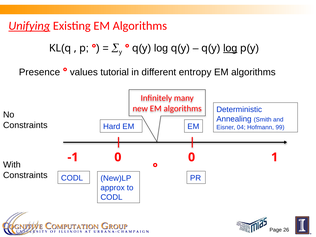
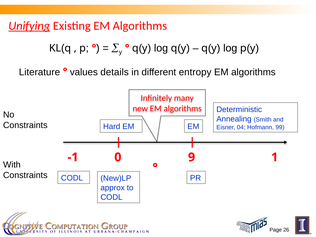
log underline: present -> none (230, 48)
Presence: Presence -> Literature (39, 72)
tutorial: tutorial -> details (115, 72)
-1 0: 0 -> 9 (192, 157)
